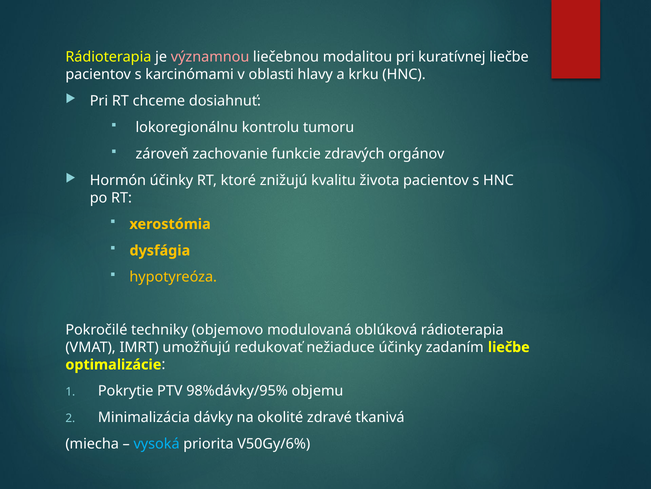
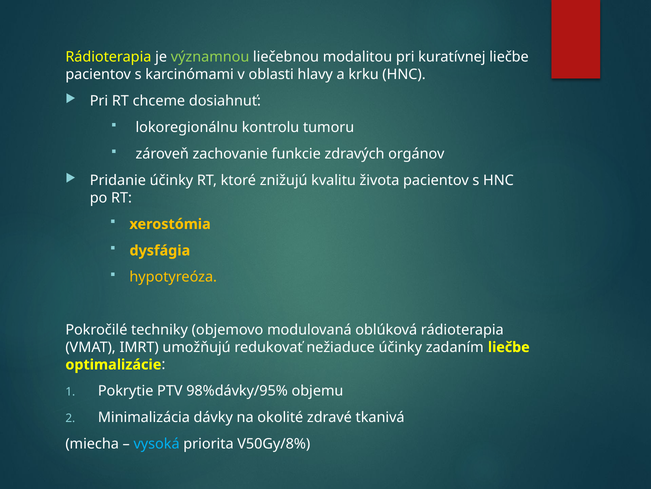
významnou colour: pink -> light green (210, 57)
Hormón: Hormón -> Pridanie (118, 180)
V50Gy/6%: V50Gy/6% -> V50Gy/8% (274, 443)
